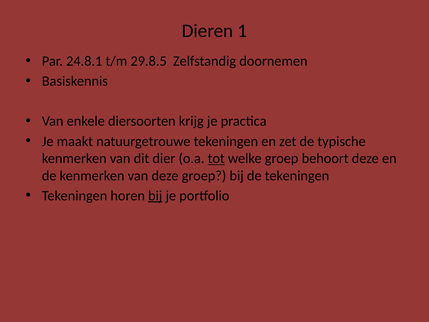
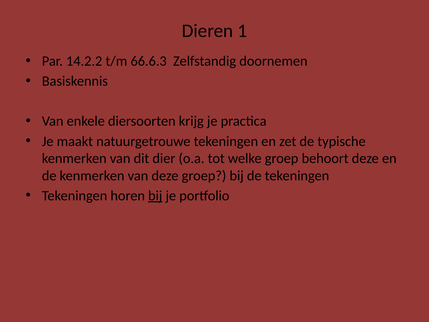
24.8.1: 24.8.1 -> 14.2.2 (84, 61)
29.8.5: 29.8.5 -> 66.6.3 (149, 61)
tot underline: present -> none (216, 158)
